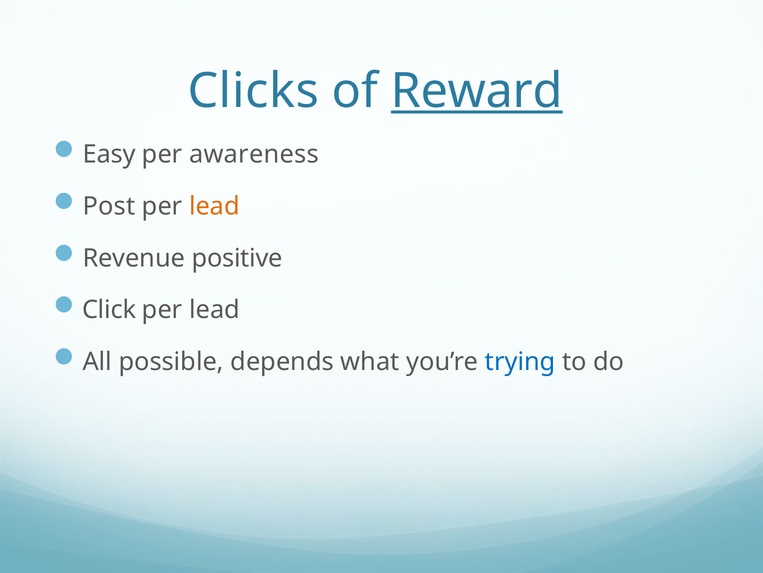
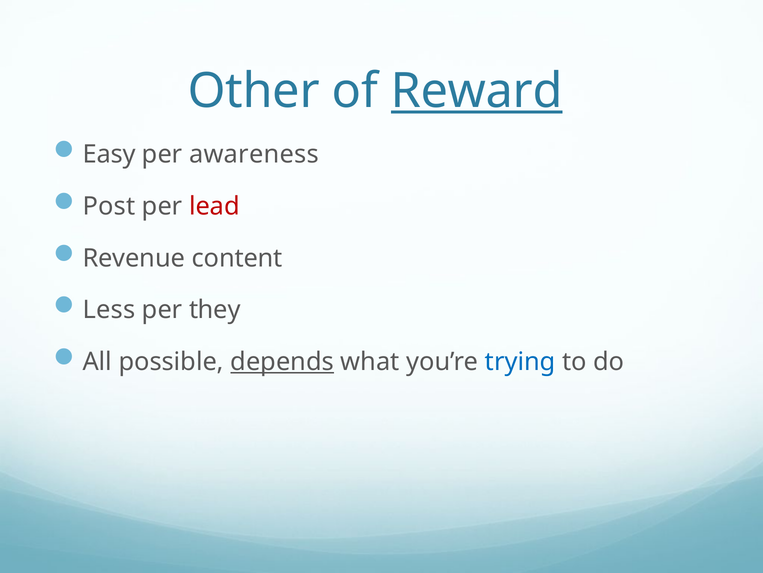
Clicks: Clicks -> Other (254, 91)
lead colour: orange -> red (214, 206)
positive: positive -> content (237, 258)
Click: Click -> Less (109, 310)
lead: lead -> they (215, 310)
depends underline: none -> present (282, 361)
